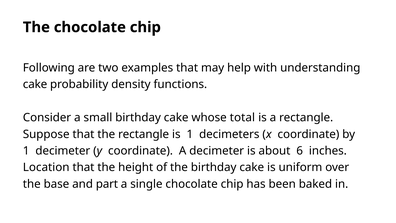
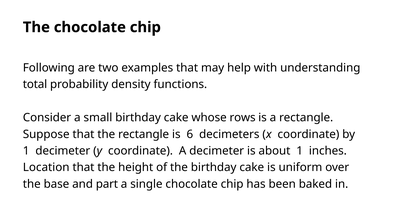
cake: cake -> total (35, 84)
total: total -> rows (243, 117)
is 1: 1 -> 6 (190, 134)
about 6: 6 -> 1 (300, 151)
